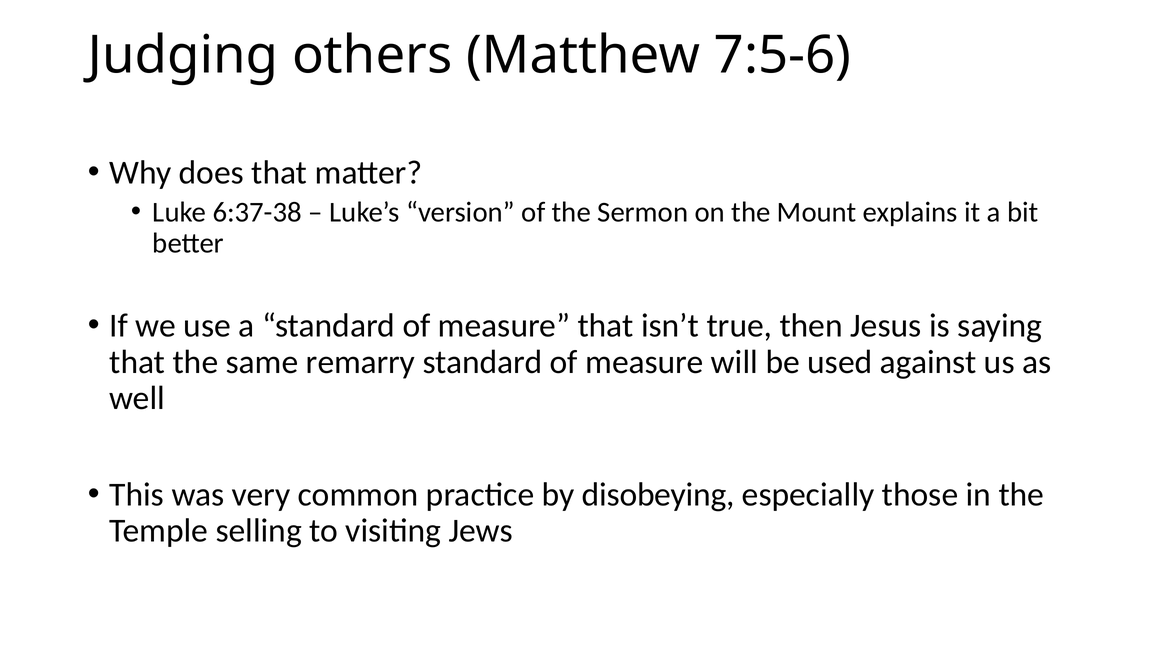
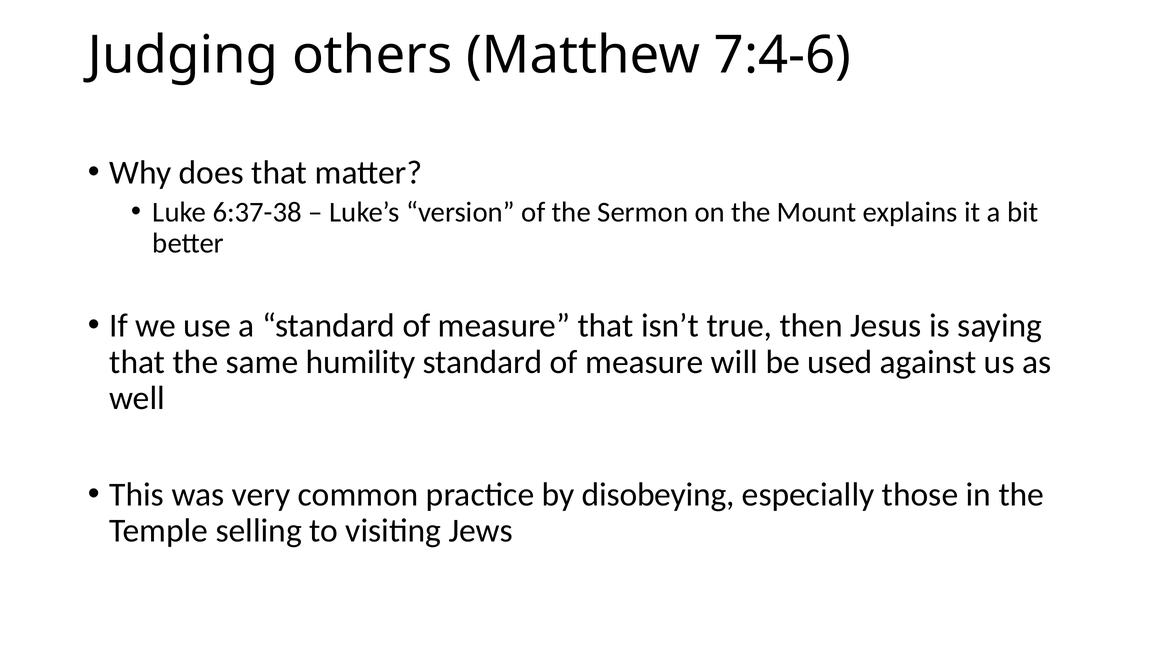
7:5-6: 7:5-6 -> 7:4-6 (783, 55)
remarry: remarry -> humility (361, 362)
